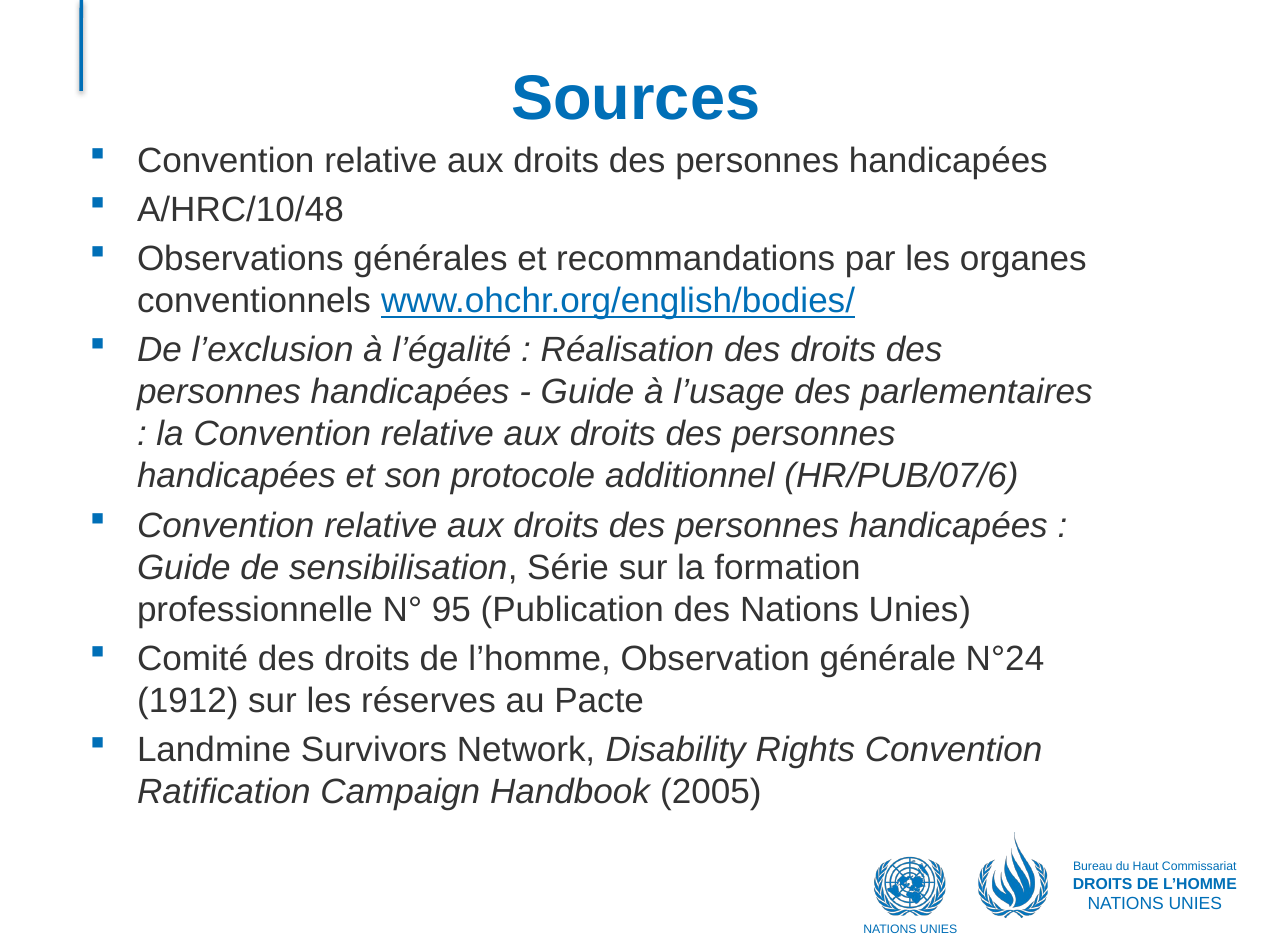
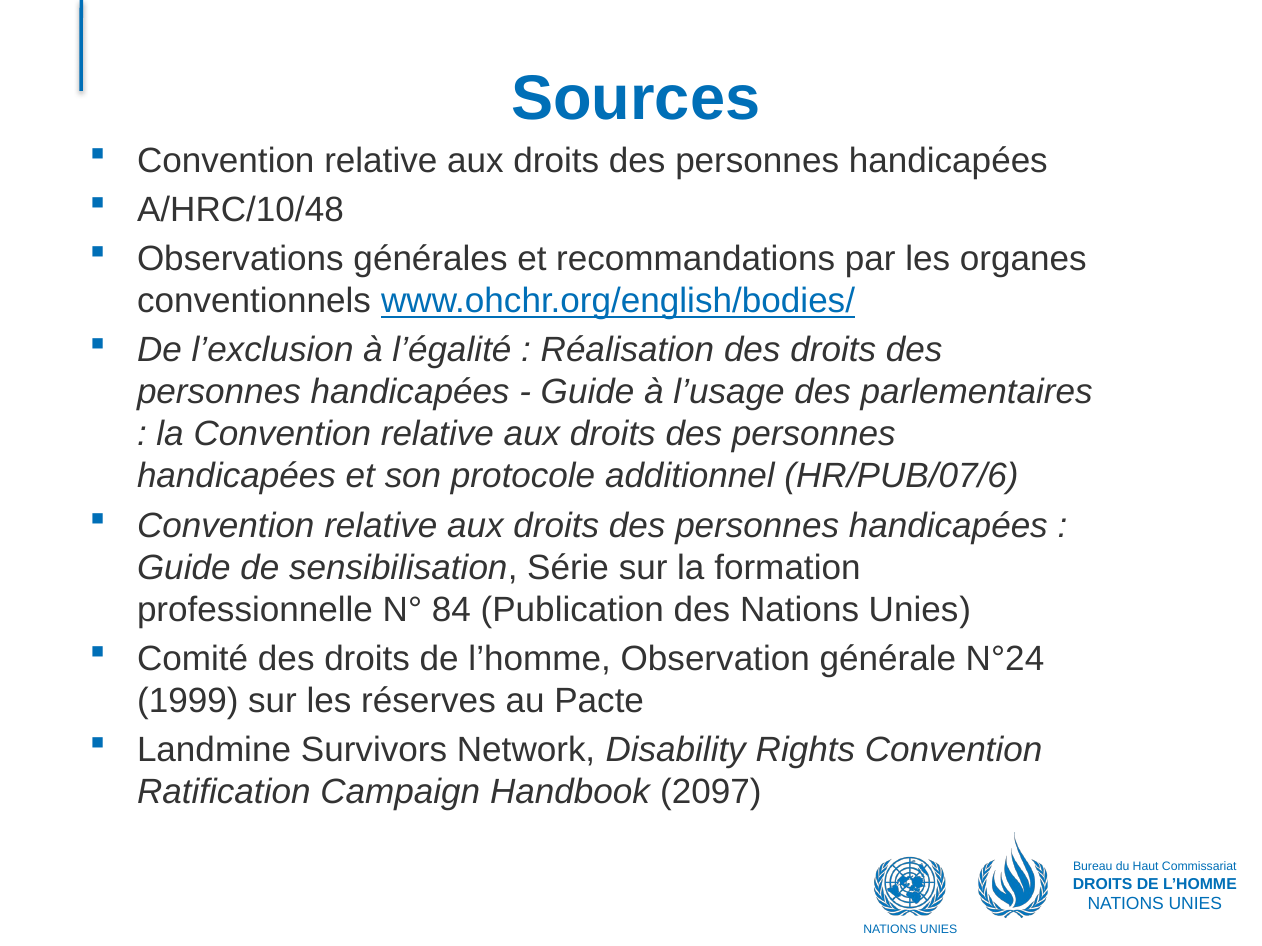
95: 95 -> 84 (451, 610)
1912: 1912 -> 1999 (188, 701)
2005: 2005 -> 2097 (711, 792)
